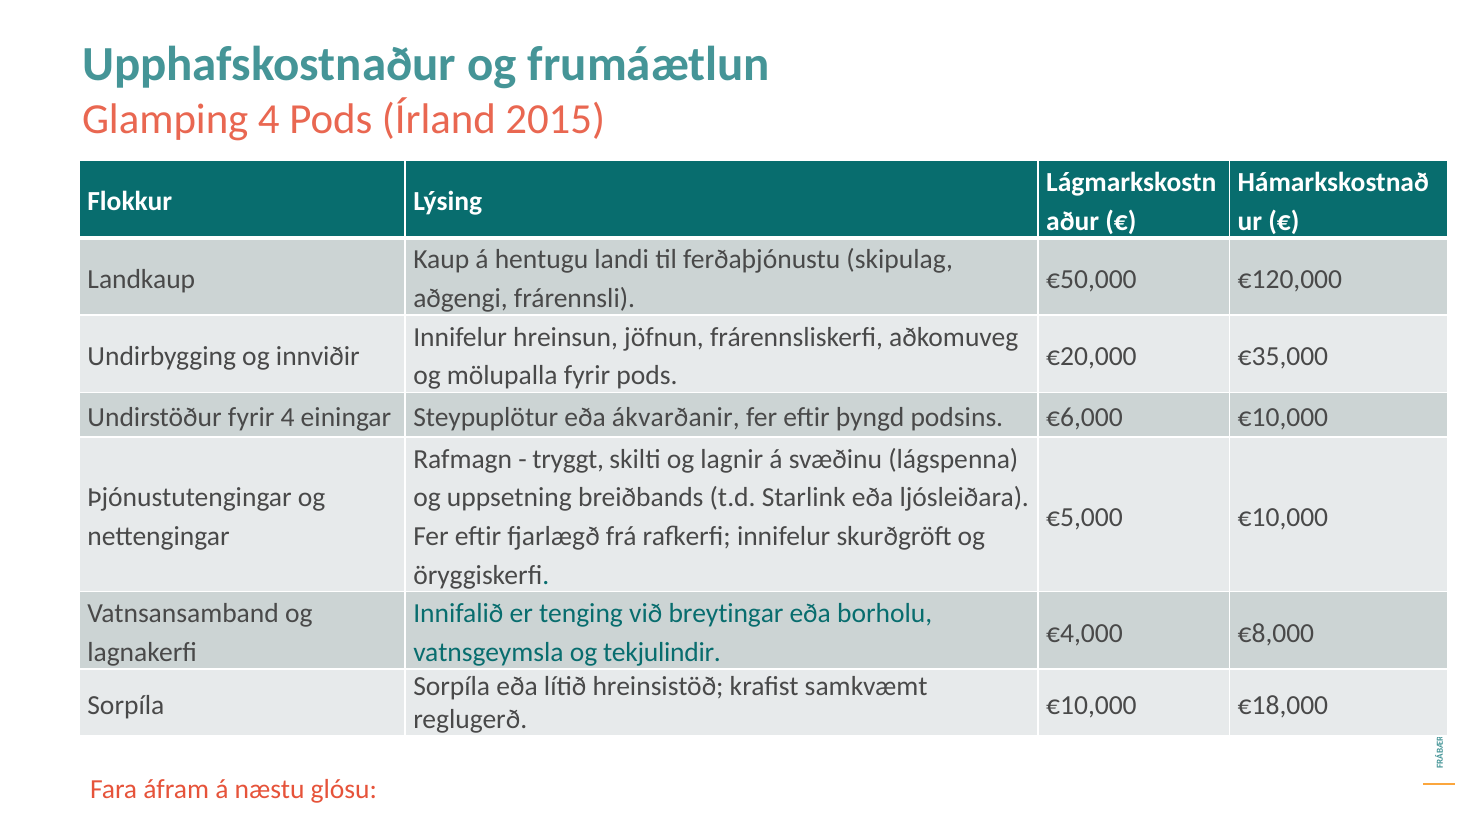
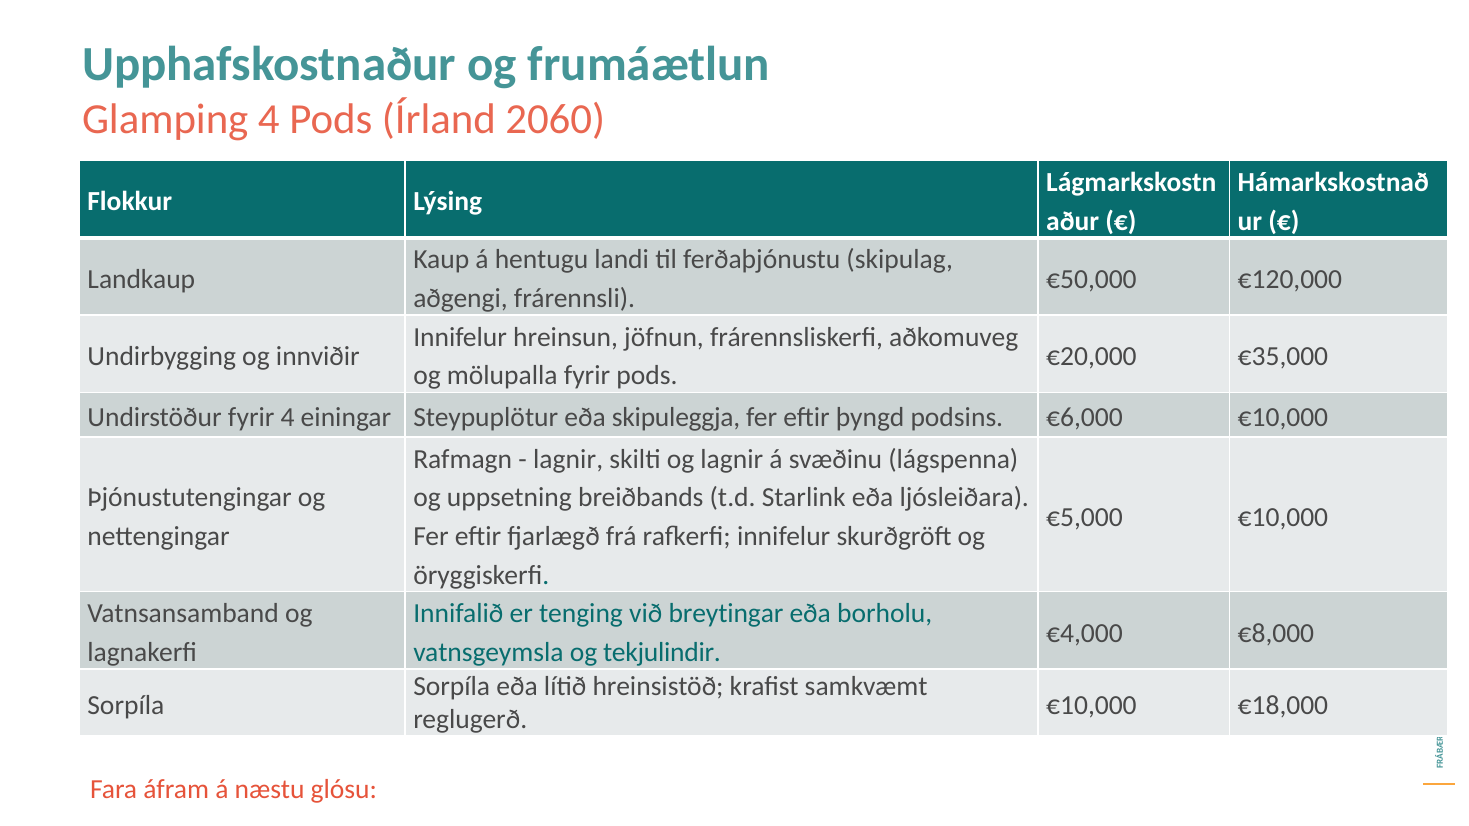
2015: 2015 -> 2060 (555, 119)
ákvarðanir: ákvarðanir -> skipuleggja (676, 418)
tryggt: tryggt -> lagnir (568, 459)
